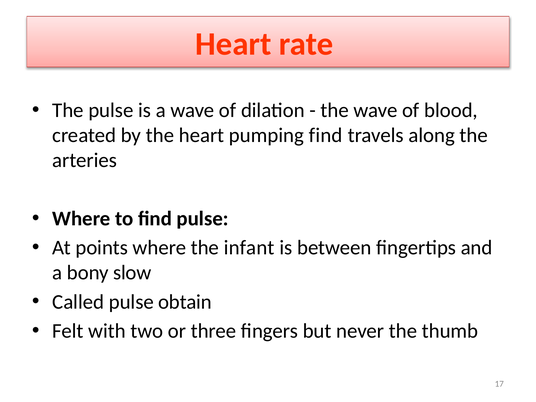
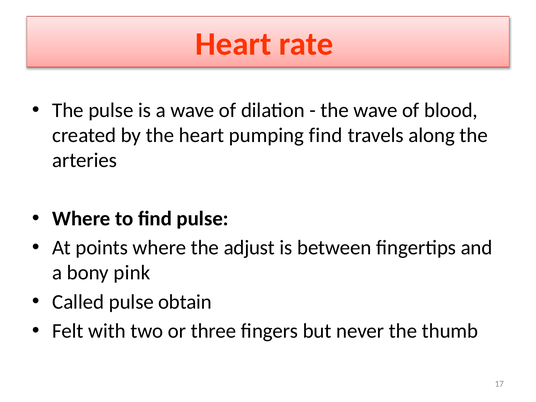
infant: infant -> adjust (249, 248)
slow: slow -> pink (132, 273)
